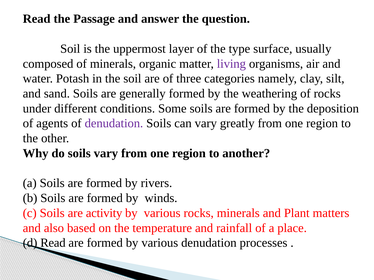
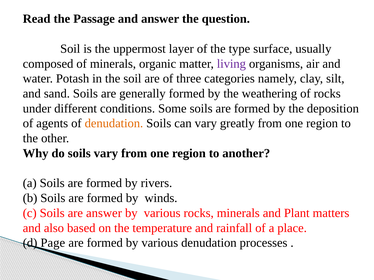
denudation colour: purple -> orange (114, 124)
are activity: activity -> answer (104, 213)
d Read: Read -> Page (53, 243)
